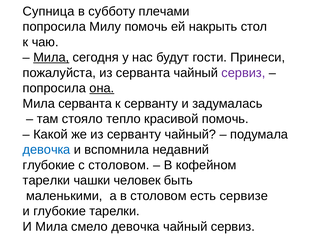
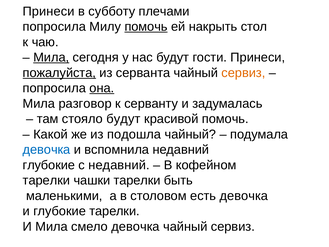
Супница: Супница -> Принеси (49, 11)
помочь underline: none -> present (146, 27)
пожалуйста underline: none -> present (59, 73)
сервиз colour: purple -> orange (243, 73)
Мила серванта: серванта -> разговор (85, 103)
стояло тепло: тепло -> будут (123, 119)
из серванту: серванту -> подошла (134, 134)
с столовом: столовом -> недавний (119, 165)
чашки человек: человек -> тарелки (137, 180)
есть сервизе: сервизе -> девочка (244, 196)
